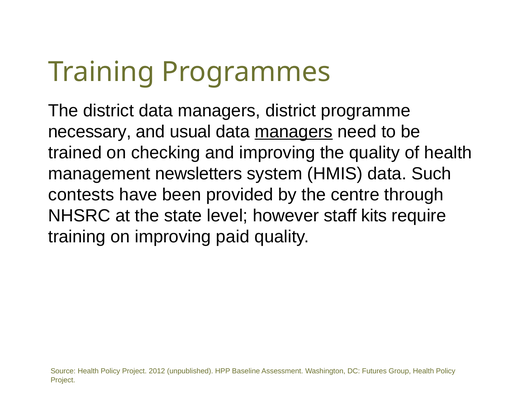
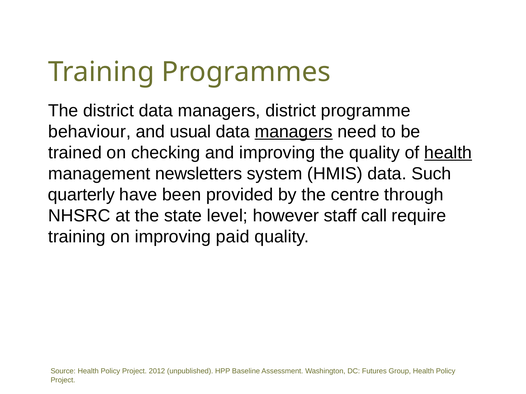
necessary: necessary -> behaviour (90, 132)
health underline: none -> present (448, 153)
contests: contests -> quarterly (81, 195)
kits: kits -> call (374, 216)
